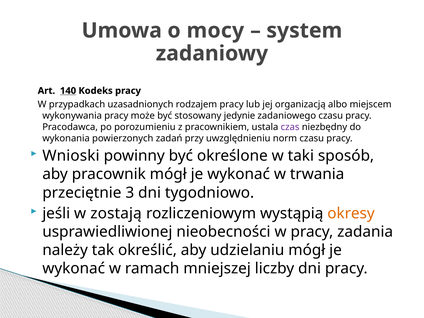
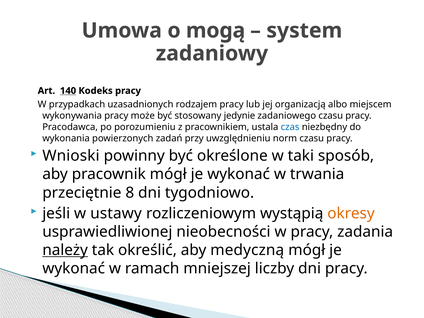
mocy: mocy -> mogą (216, 31)
czas colour: purple -> blue (290, 127)
3: 3 -> 8 (130, 193)
zostają: zostają -> ustawy (116, 213)
należy underline: none -> present (65, 250)
udzielaniu: udzielaniu -> medyczną (247, 250)
